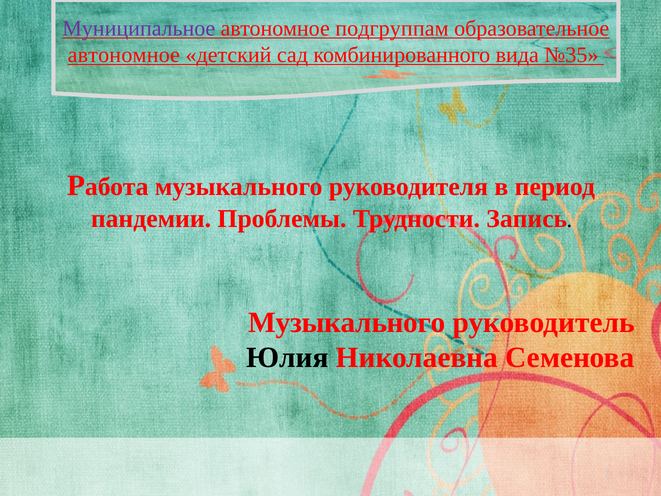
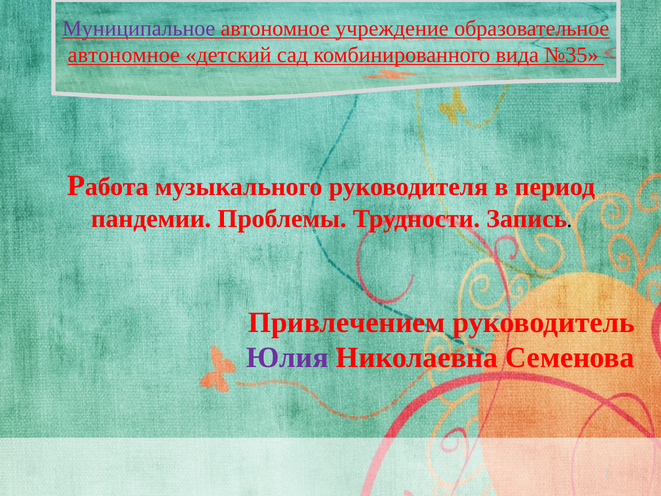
подгруппам: подгруппам -> учреждение (392, 28)
Музыкального: Музыкального -> Привлечением (347, 322)
Юлия colour: black -> purple (287, 358)
